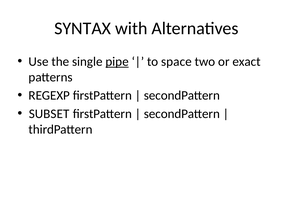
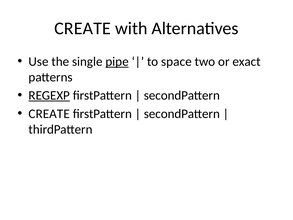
SYNTAX: SYNTAX -> CREATE (83, 28)
REGEXP underline: none -> present (49, 95)
SUBSET: SUBSET -> CREATE (49, 114)
